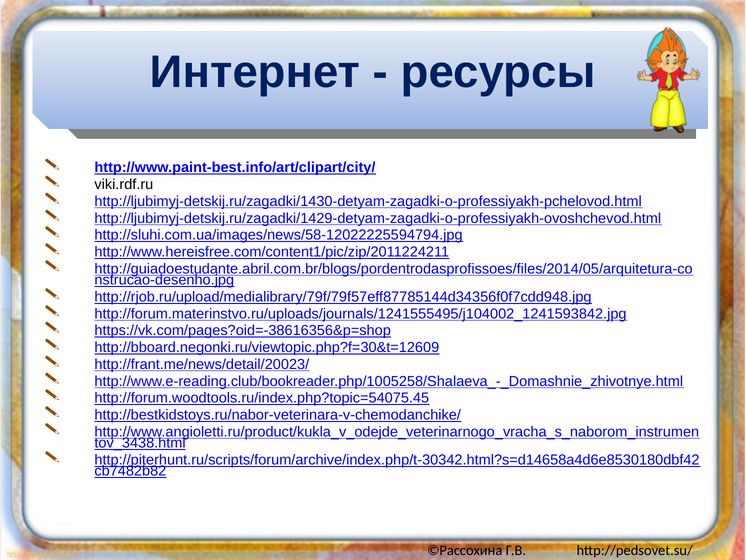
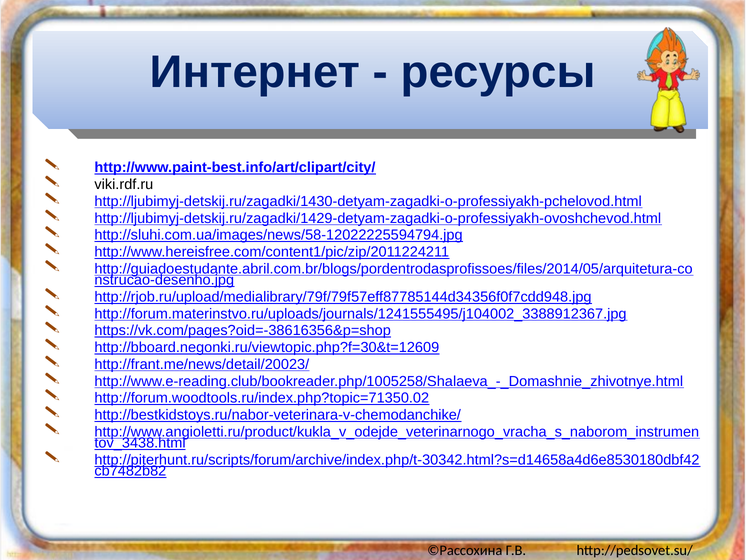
http://forum.materinstvo.ru/uploads/journals/1241555495/j104002_1241593842.jpg: http://forum.materinstvo.ru/uploads/journals/1241555495/j104002_1241593842.jpg -> http://forum.materinstvo.ru/uploads/journals/1241555495/j104002_3388912367.jpg (361, 313)
http://forum.woodtools.ru/index.php?topic=54075.45: http://forum.woodtools.ru/index.php?topic=54075.45 -> http://forum.woodtools.ru/index.php?topic=71350.02 (262, 398)
